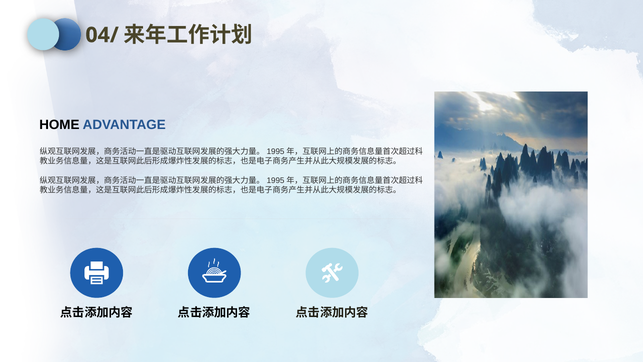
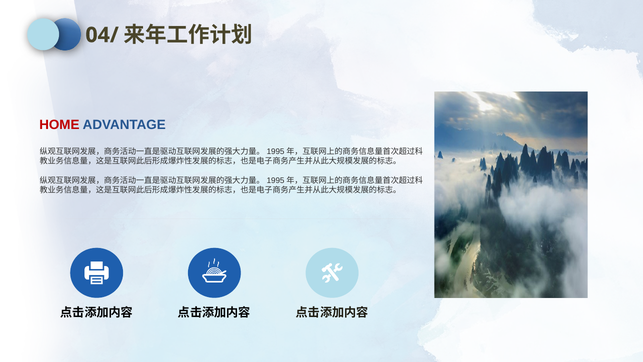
HOME colour: black -> red (59, 125)
